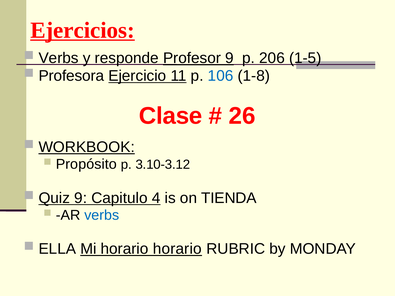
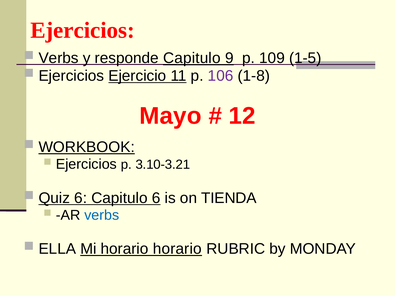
Ejercicios underline: present -> none (83, 30)
responde Profesor: Profesor -> Capitulo (192, 58)
206: 206 -> 109 (272, 58)
Profesora: Profesora -> Ejercicios (71, 76)
106 colour: blue -> purple (221, 76)
Clase: Clase -> Mayo (170, 116)
26: 26 -> 12 (242, 116)
Propósito: Propósito -> Ejercicios (86, 164)
3.10-3.12: 3.10-3.12 -> 3.10-3.21 (163, 165)
Quiz 9: 9 -> 6 (81, 198)
Capitulo 4: 4 -> 6 (156, 198)
